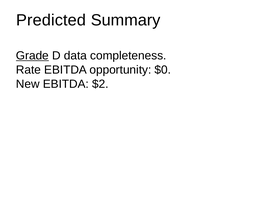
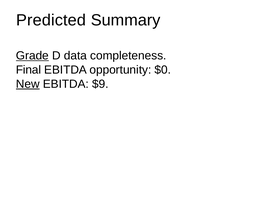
Rate: Rate -> Final (28, 70)
New underline: none -> present (28, 84)
$2: $2 -> $9 (100, 84)
